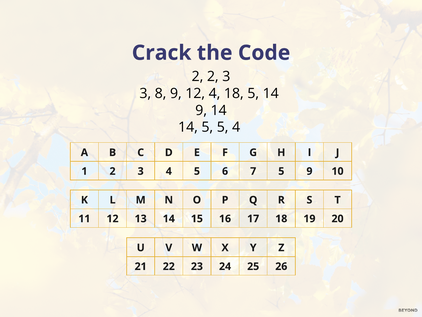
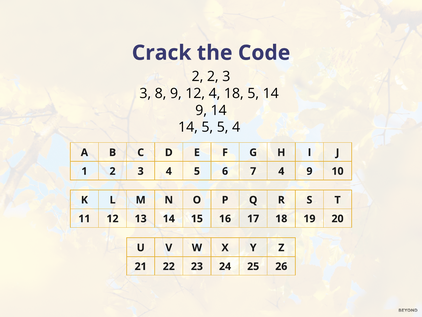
7 5: 5 -> 4 (281, 171)
